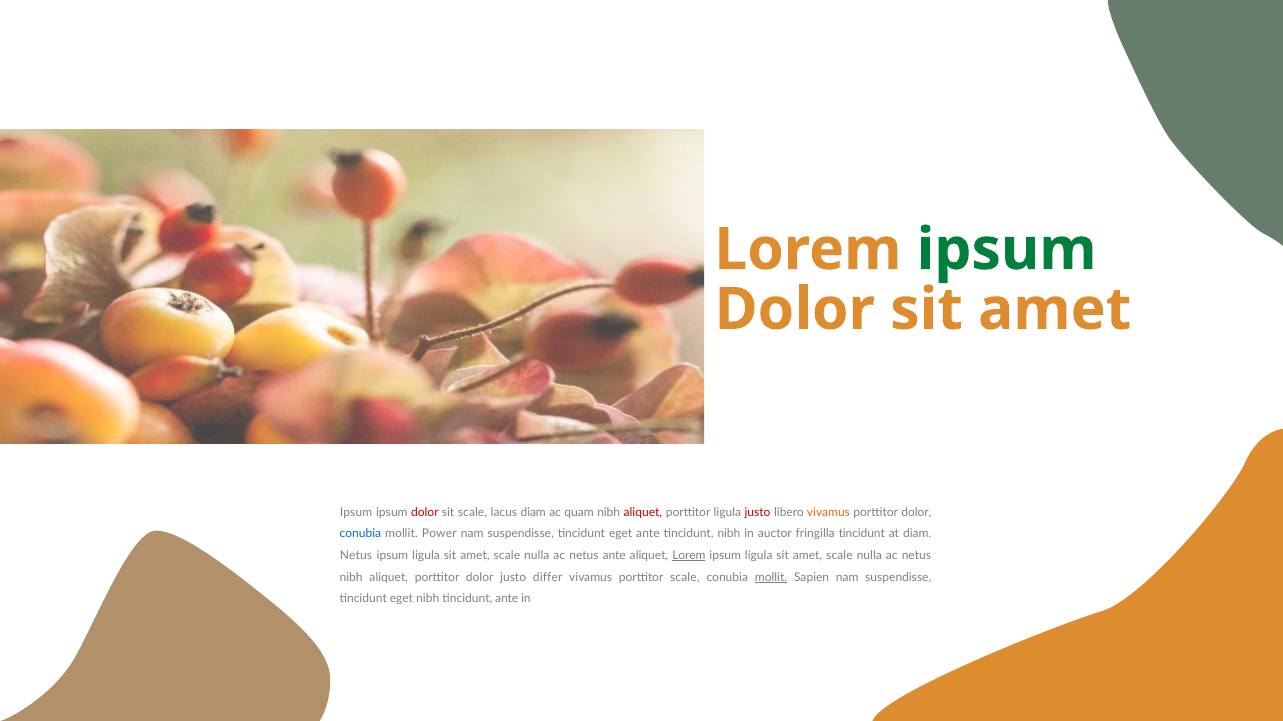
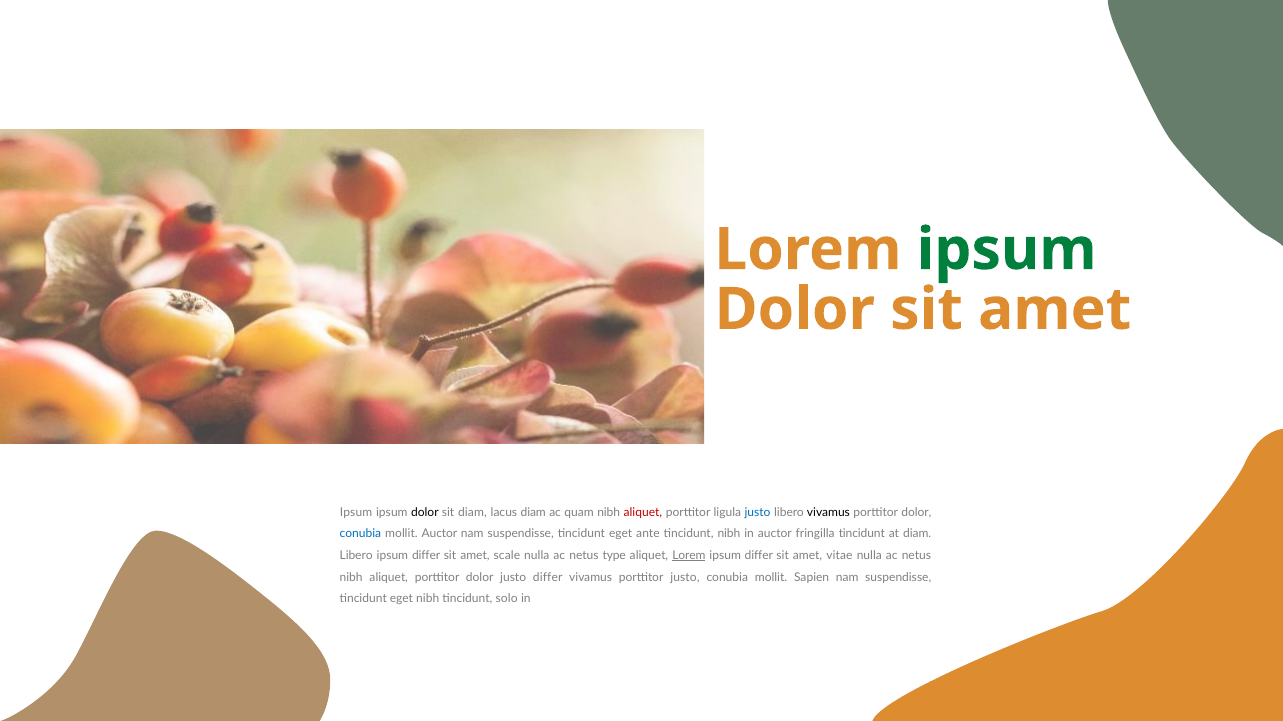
dolor colour: red -> black (425, 513)
sit scale: scale -> diam (472, 513)
justo colour: red -> blue (758, 513)
vivamus colour: orange -> black (828, 513)
mollit Power: Power -> Auctor (439, 534)
Netus: Netus -> Libero (356, 556)
ligula: ligula -> differ (426, 556)
netus ante: ante -> type (614, 556)
ligula: ligula -> differ (759, 556)
scale: scale -> vitae (839, 556)
porttitor scale: scale -> justo (685, 578)
mollit underline: present -> none (771, 578)
tincidunt ante: ante -> solo (507, 599)
